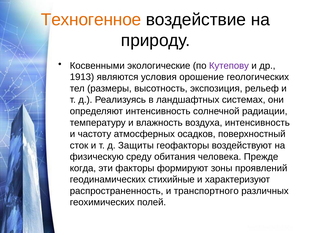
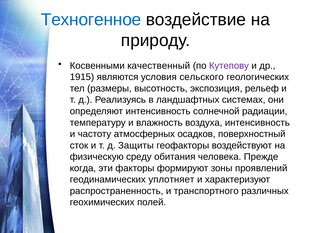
Техногенное colour: orange -> blue (91, 20)
экологические: экологические -> качественный (159, 66)
1913: 1913 -> 1915 (82, 77)
орошение: орошение -> сельского (202, 77)
стихийные: стихийные -> уплотняет (171, 180)
